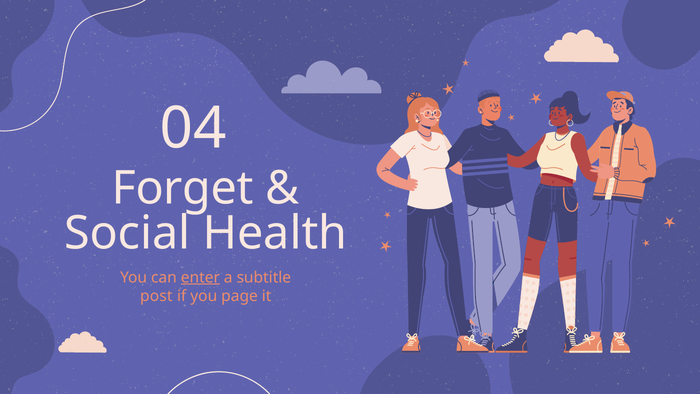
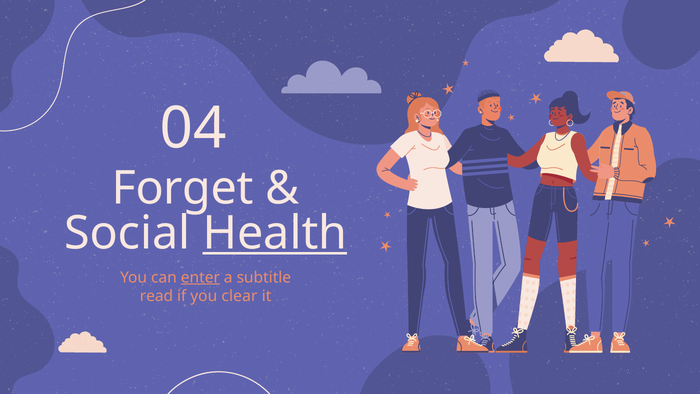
Health underline: none -> present (275, 233)
post: post -> read (156, 296)
page: page -> clear (239, 296)
